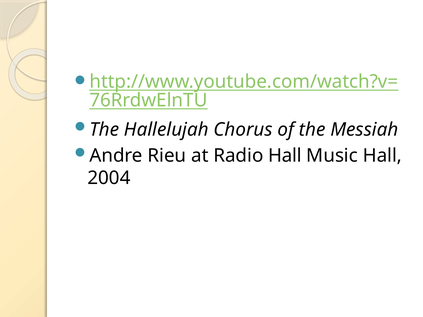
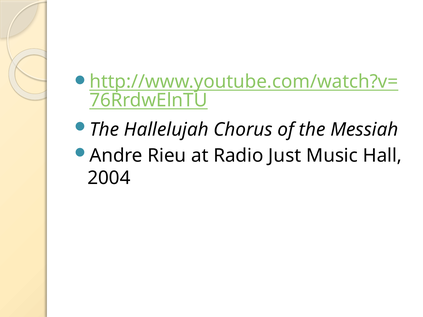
Radio Hall: Hall -> Just (285, 156)
